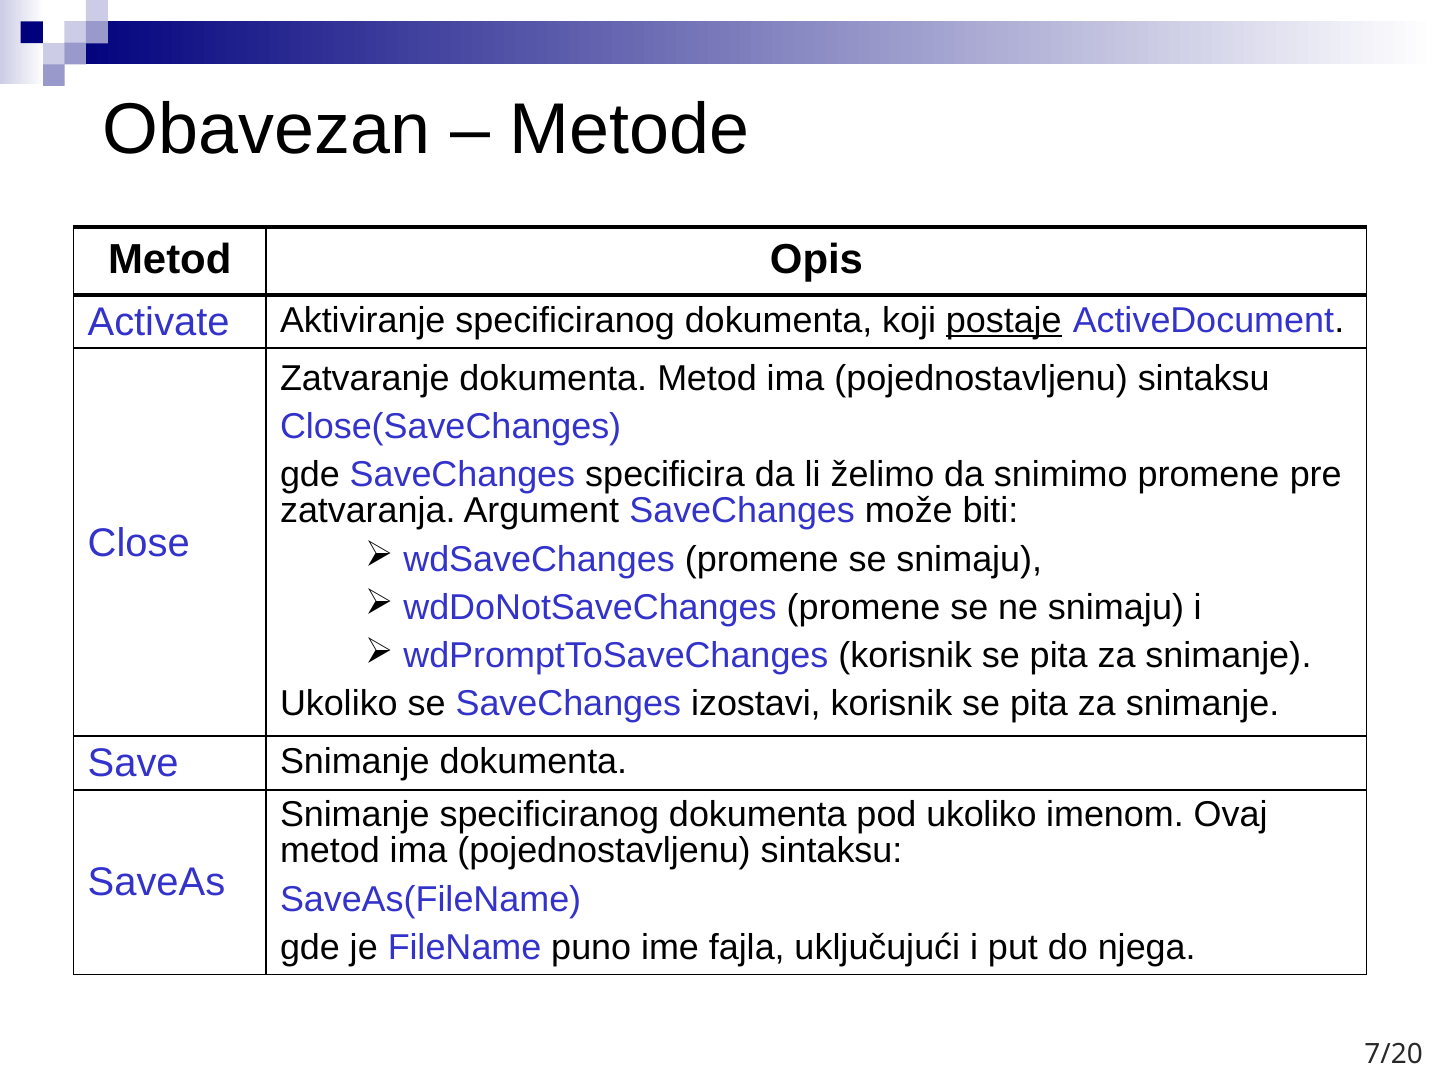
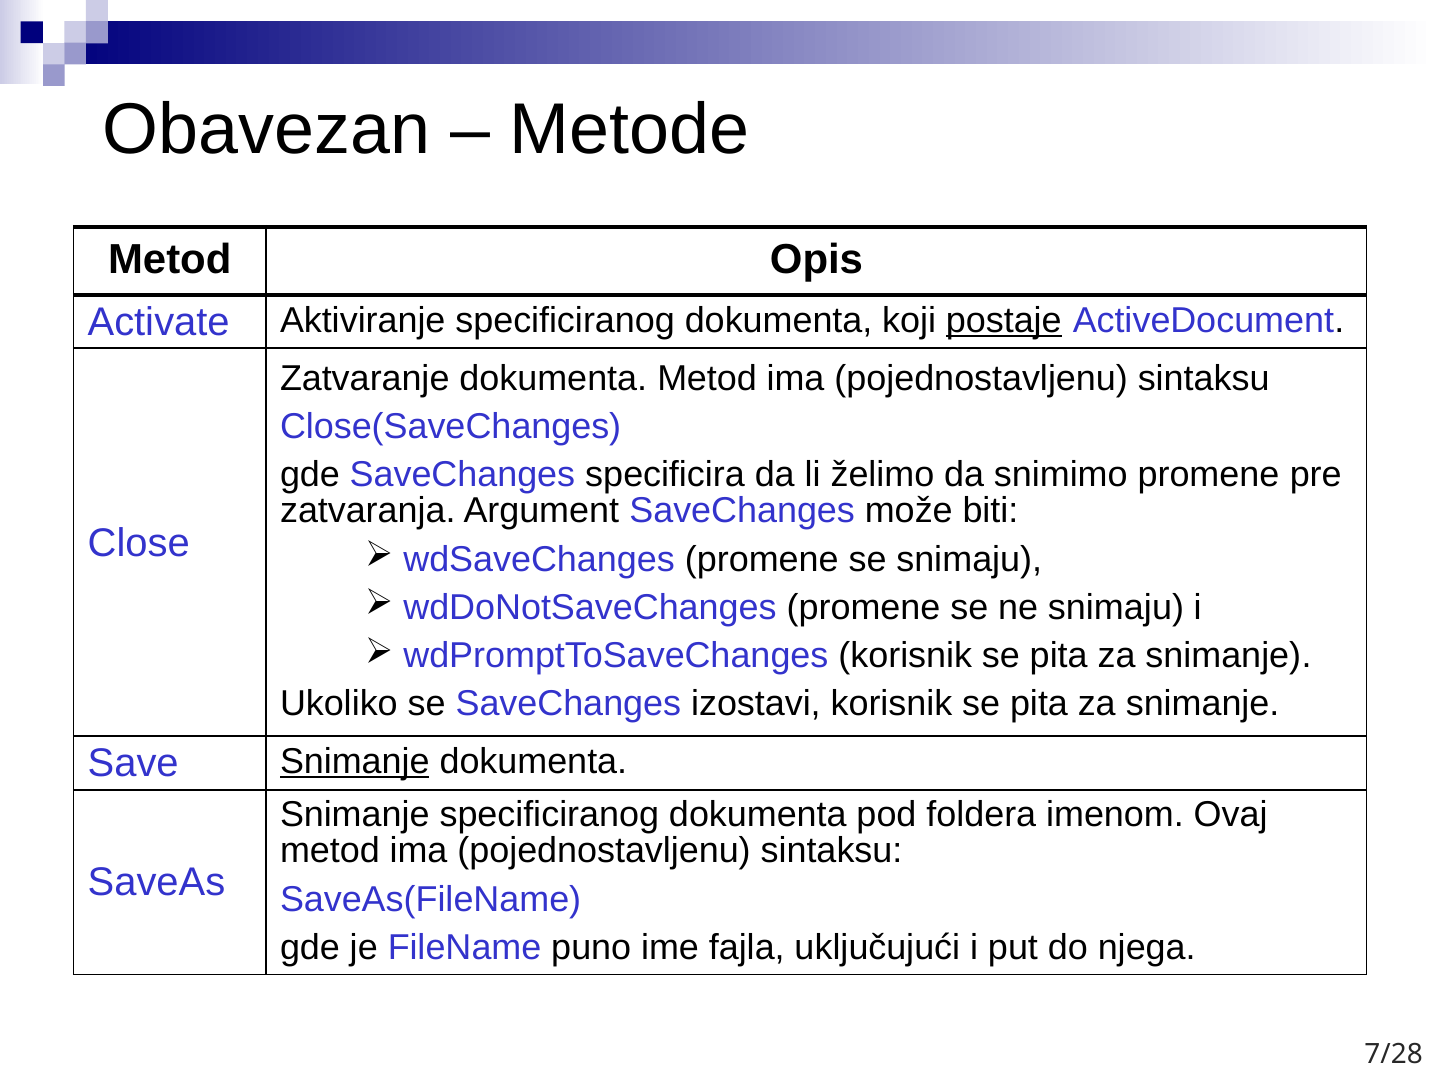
Snimanje underline: none -> present (355, 762)
pod ukoliko: ukoliko -> foldera (981, 815)
7/20: 7/20 -> 7/28 (1394, 1054)
